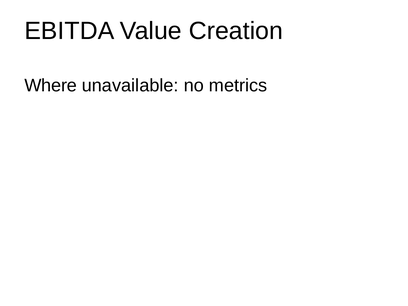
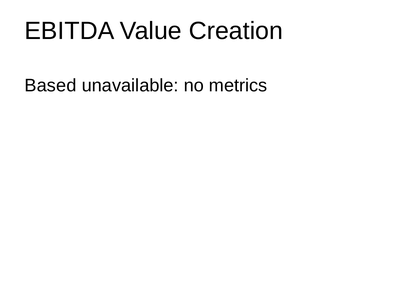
Where: Where -> Based (51, 86)
